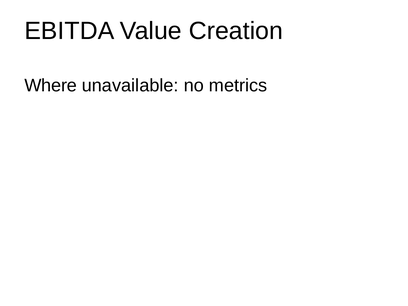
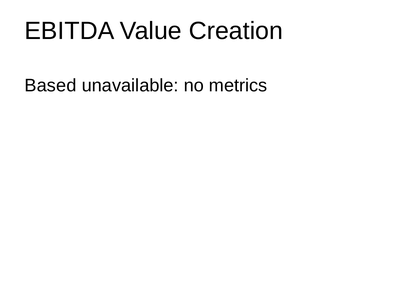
Where: Where -> Based (51, 86)
